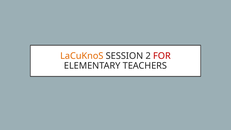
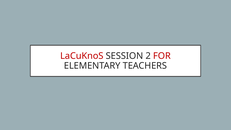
LaCuKnoS colour: orange -> red (82, 56)
